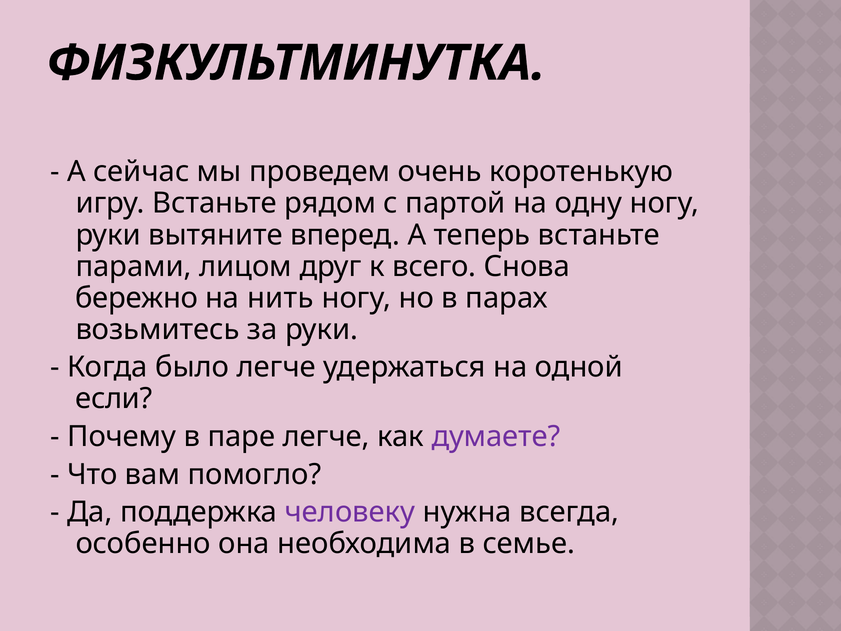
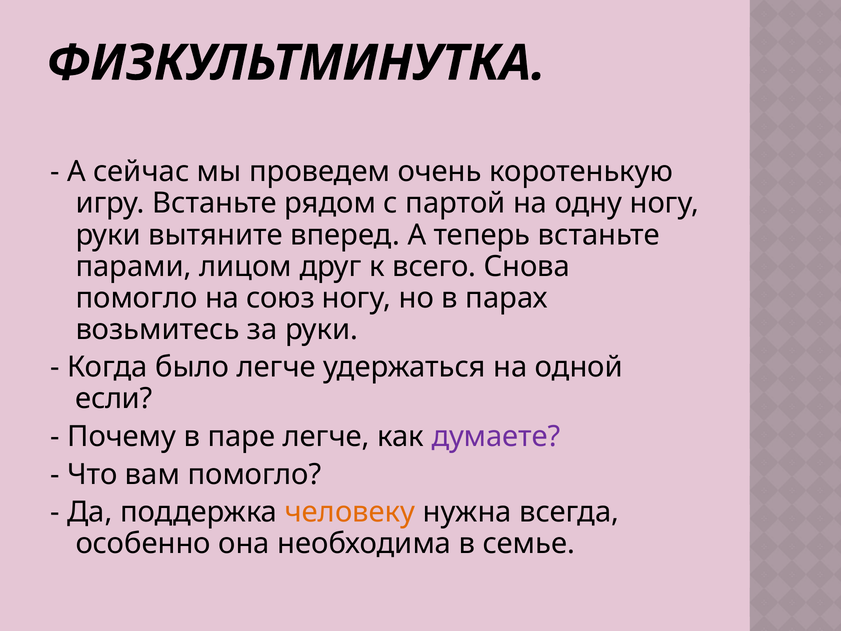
бережно: бережно -> помогло (137, 298)
нить: нить -> союз (281, 298)
человеку colour: purple -> orange (350, 512)
